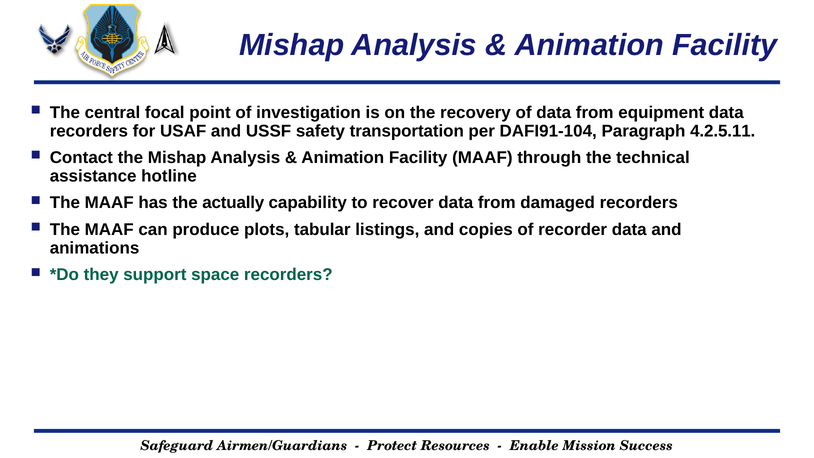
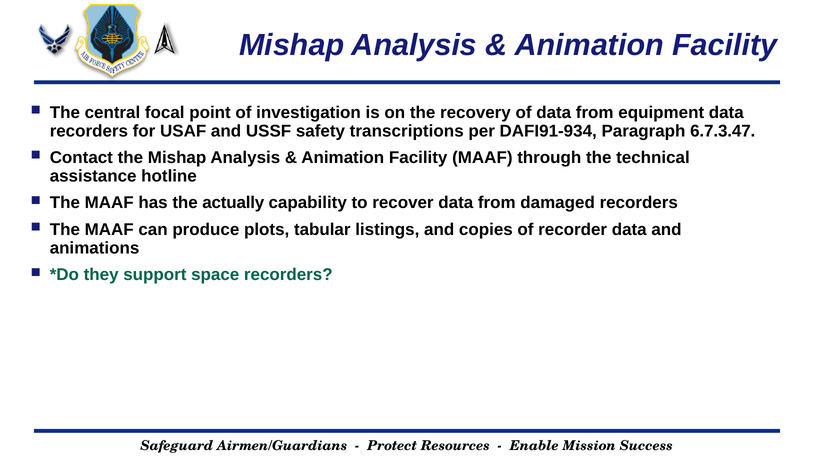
transportation: transportation -> transcriptions (407, 131)
DAFI91-104: DAFI91-104 -> DAFI91-934 (548, 131)
4.2.5.11: 4.2.5.11 -> 6.7.3.47 (723, 131)
